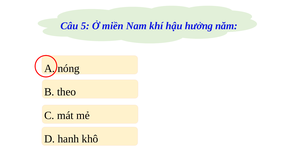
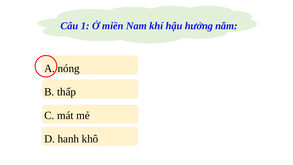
5: 5 -> 1 (85, 26)
theo: theo -> thấp (67, 92)
